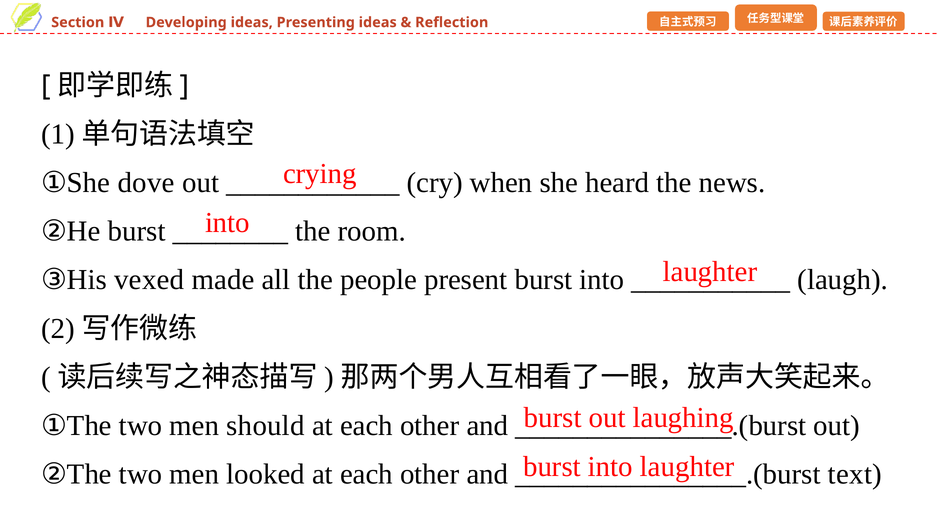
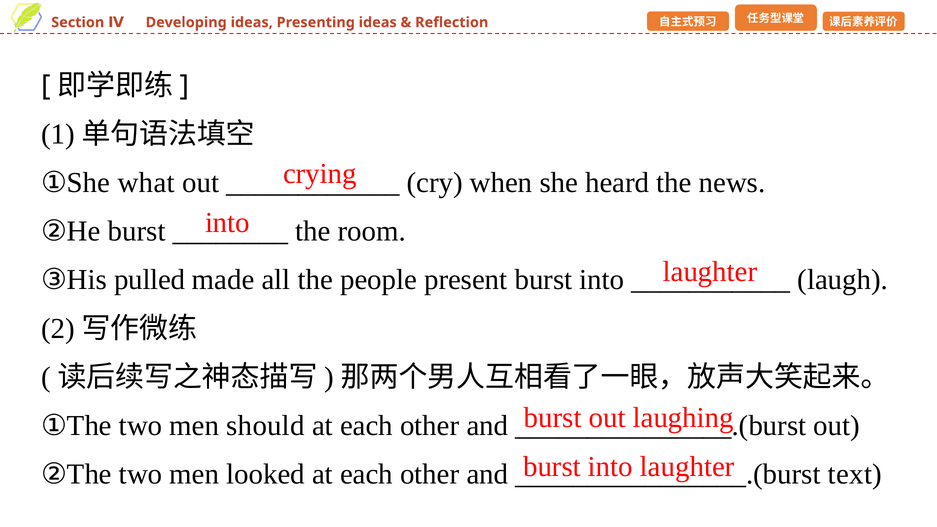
dove: dove -> what (146, 183)
vexed: vexed -> pulled (150, 280)
